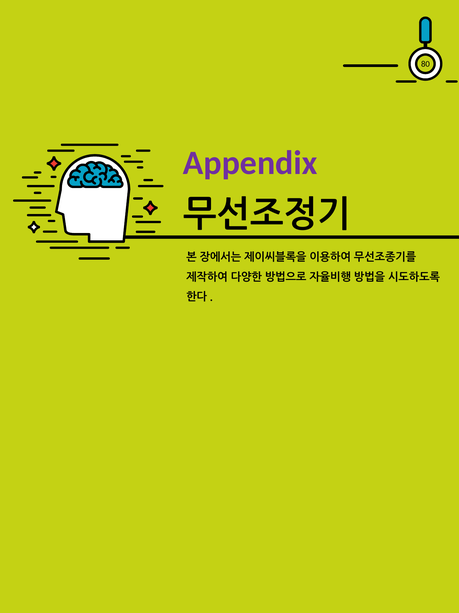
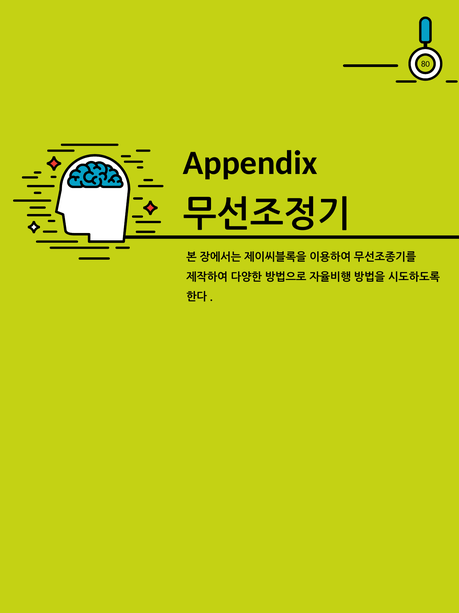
Appendix colour: purple -> black (250, 163)
